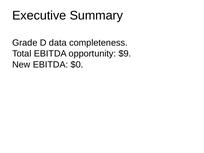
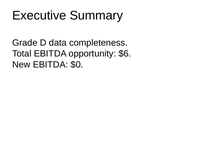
$9: $9 -> $6 (125, 54)
